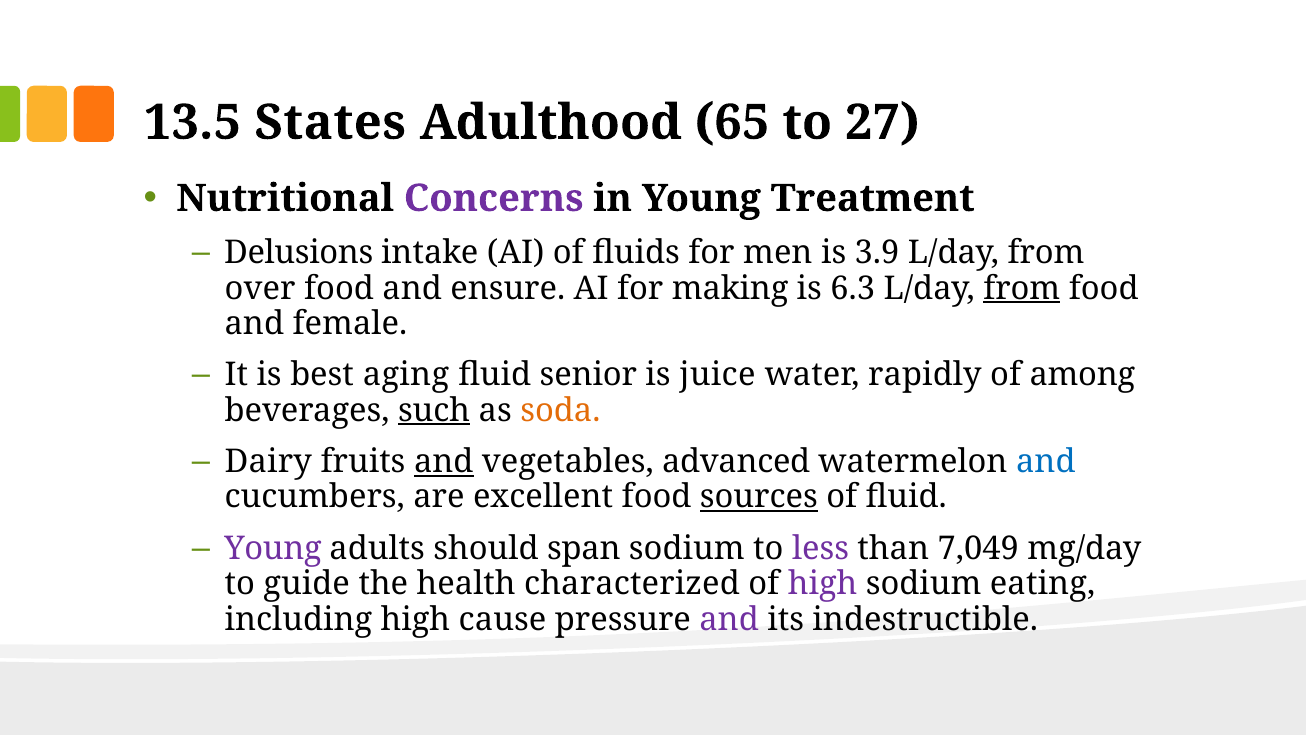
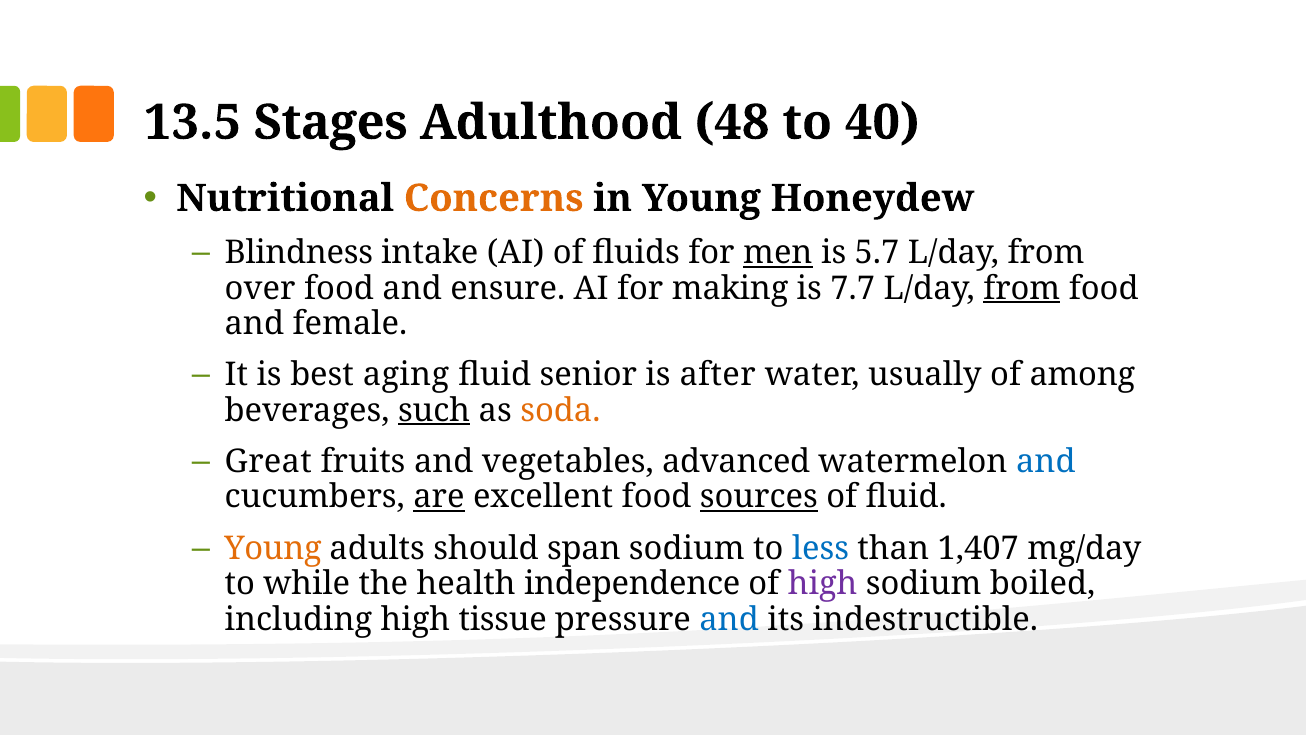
States: States -> Stages (331, 123)
65: 65 -> 48 (732, 123)
27: 27 -> 40 (882, 123)
Concerns colour: purple -> orange (494, 198)
Treatment: Treatment -> Honeydew (873, 198)
Delusions: Delusions -> Blindness (299, 253)
men underline: none -> present (778, 253)
3.9: 3.9 -> 5.7 (877, 253)
6.3: 6.3 -> 7.7 (853, 288)
juice: juice -> after (718, 375)
rapidly: rapidly -> usually (925, 375)
Dairy: Dairy -> Great (268, 462)
and underline: present -> none (444, 462)
are underline: none -> present (439, 497)
Young colour: purple -> orange (273, 549)
less colour: purple -> blue (821, 549)
7,049: 7,049 -> 1,407 (978, 549)
guide: guide -> while (307, 584)
characterized: characterized -> independence (632, 584)
eating: eating -> boiled (1043, 584)
cause: cause -> tissue (503, 619)
and colour: purple -> blue (729, 619)
